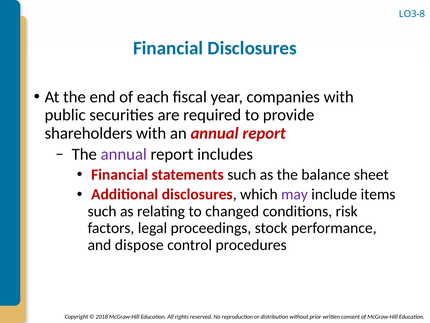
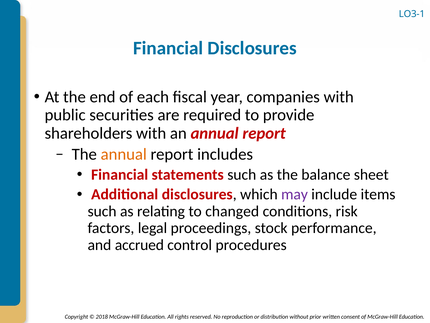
LO3-8: LO3-8 -> LO3-1 (412, 14)
annual colour: purple -> orange (124, 154)
dispose: dispose -> accrued (139, 245)
